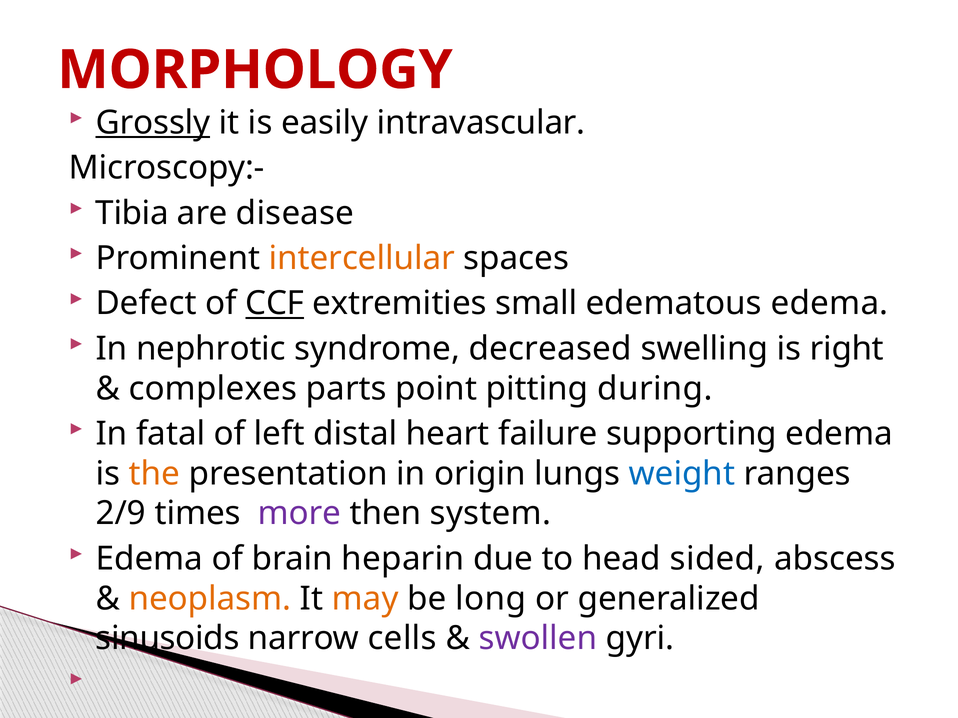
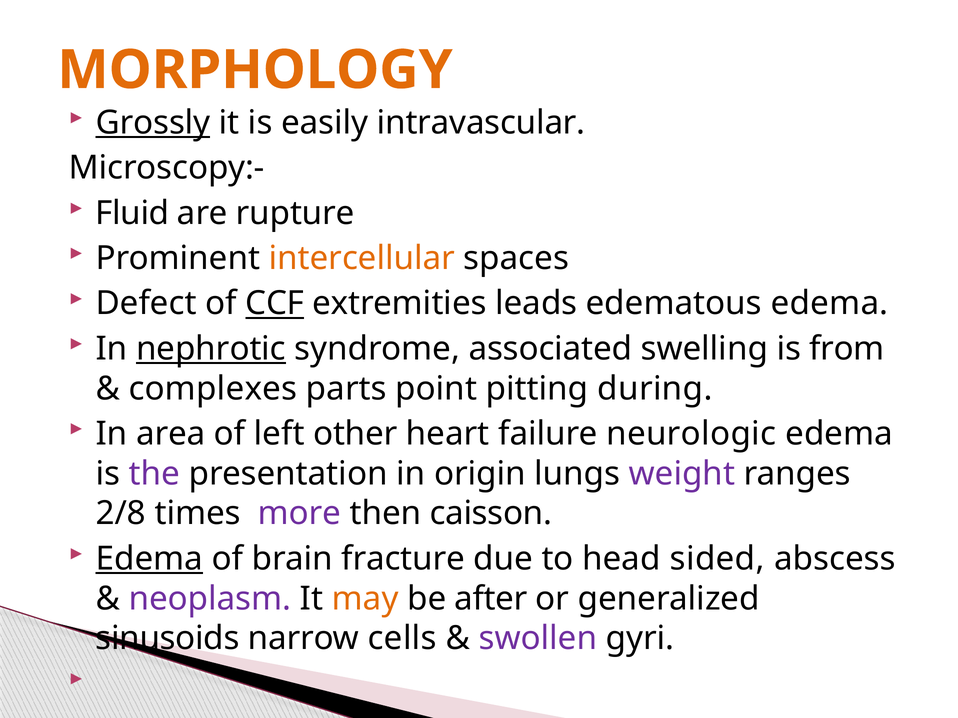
MORPHOLOGY colour: red -> orange (255, 70)
Tibia: Tibia -> Fluid (132, 213)
disease: disease -> rupture (295, 213)
small: small -> leads (536, 304)
nephrotic underline: none -> present (211, 349)
decreased: decreased -> associated (550, 349)
right: right -> from (847, 349)
fatal: fatal -> area (171, 434)
distal: distal -> other (355, 434)
supporting: supporting -> neurologic (691, 434)
the colour: orange -> purple (154, 474)
weight colour: blue -> purple (682, 474)
2/9: 2/9 -> 2/8 (121, 514)
system: system -> caisson (491, 514)
Edema underline: none -> present (149, 559)
heparin: heparin -> fracture (403, 559)
neoplasm colour: orange -> purple (210, 599)
long: long -> after (491, 599)
